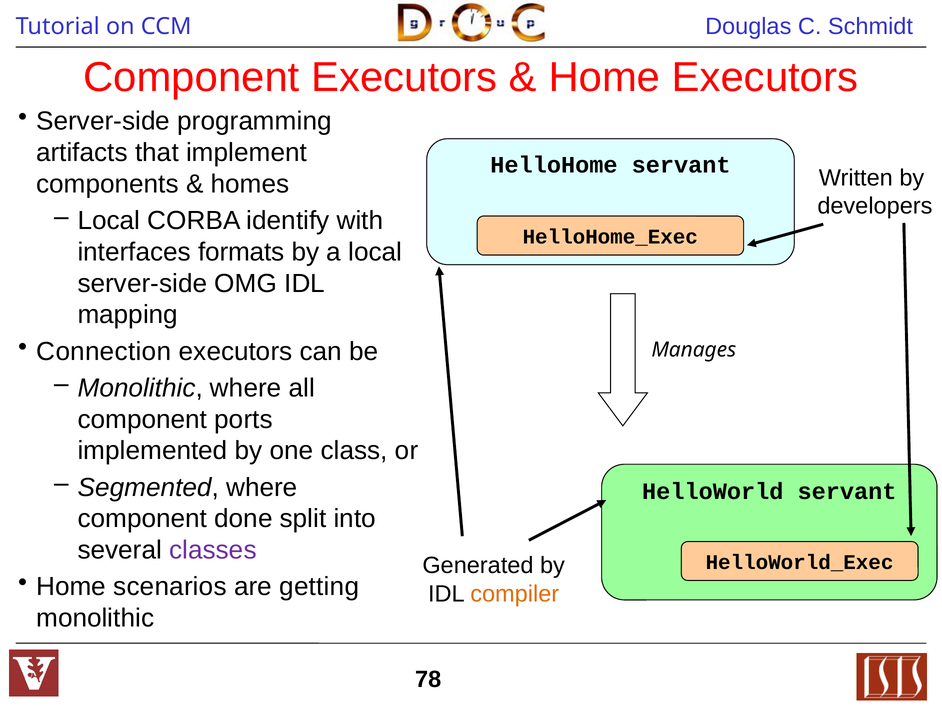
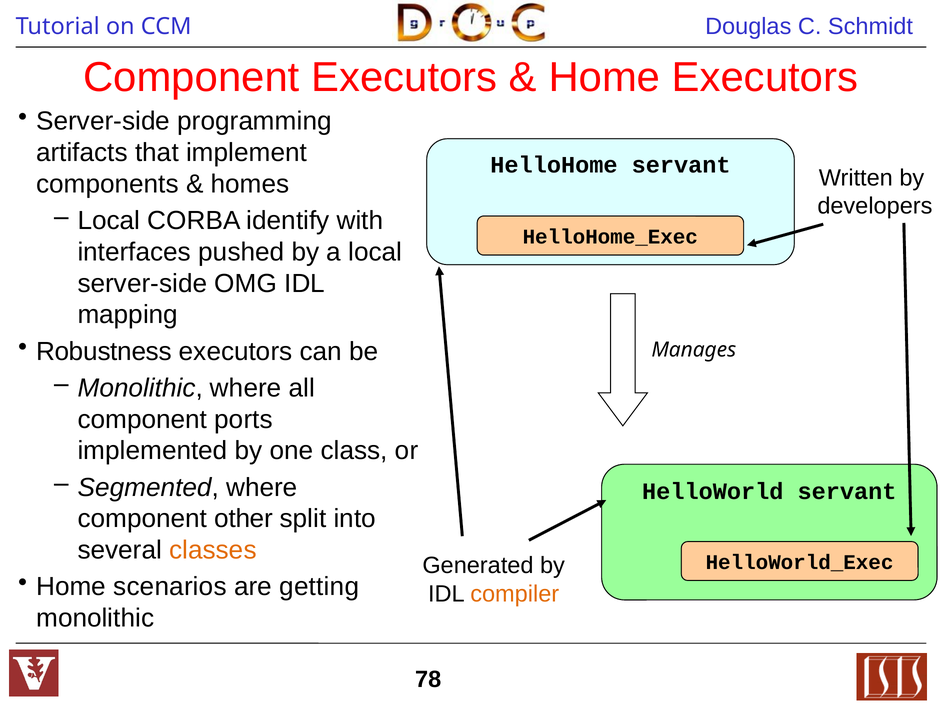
formats: formats -> pushed (241, 252)
Connection: Connection -> Robustness (104, 352)
done: done -> other (244, 519)
classes colour: purple -> orange (213, 551)
